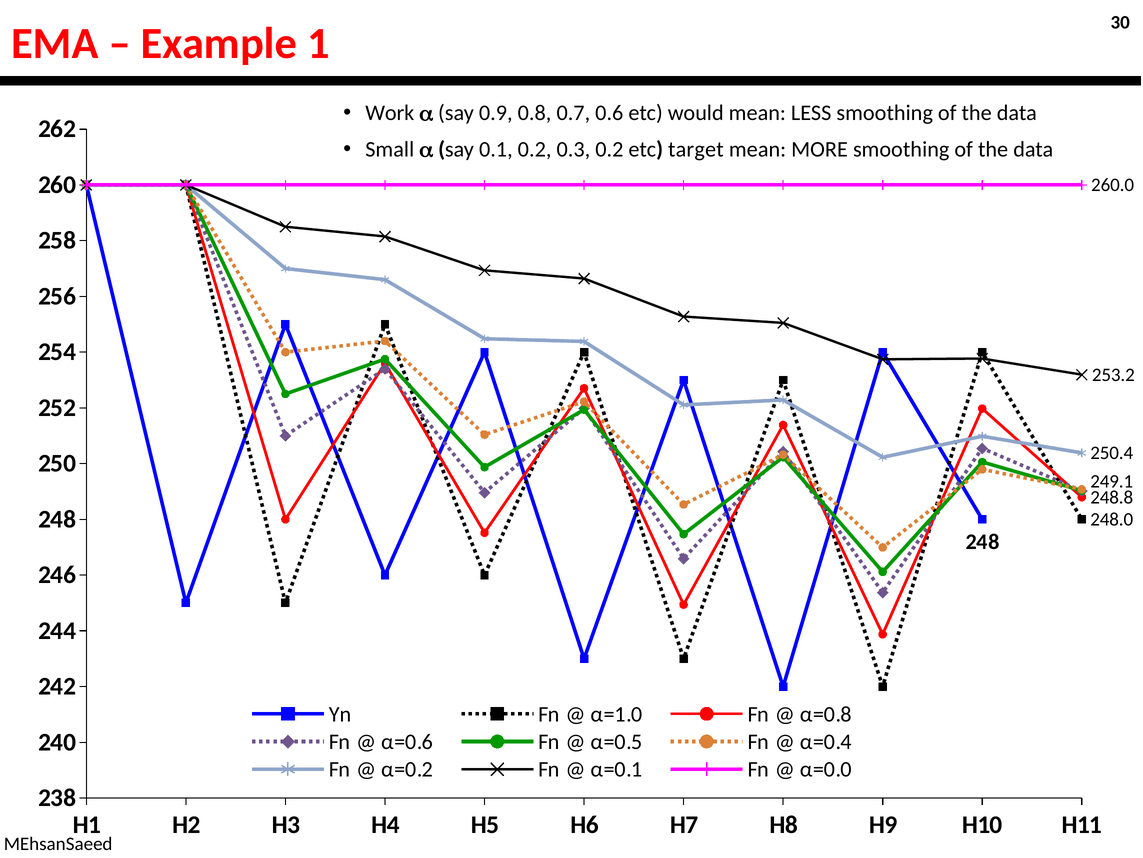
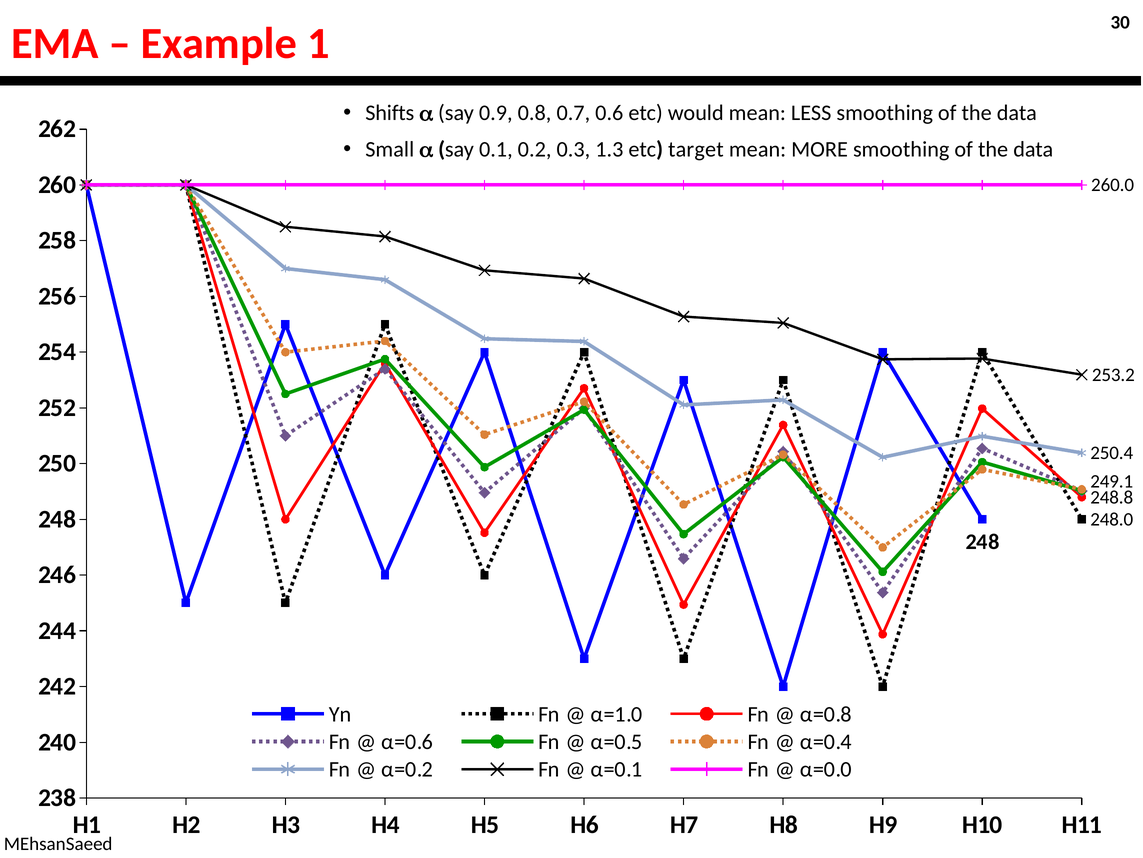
Work: Work -> Shifts (390, 113)
0.3 0.2: 0.2 -> 1.3 (609, 149)
